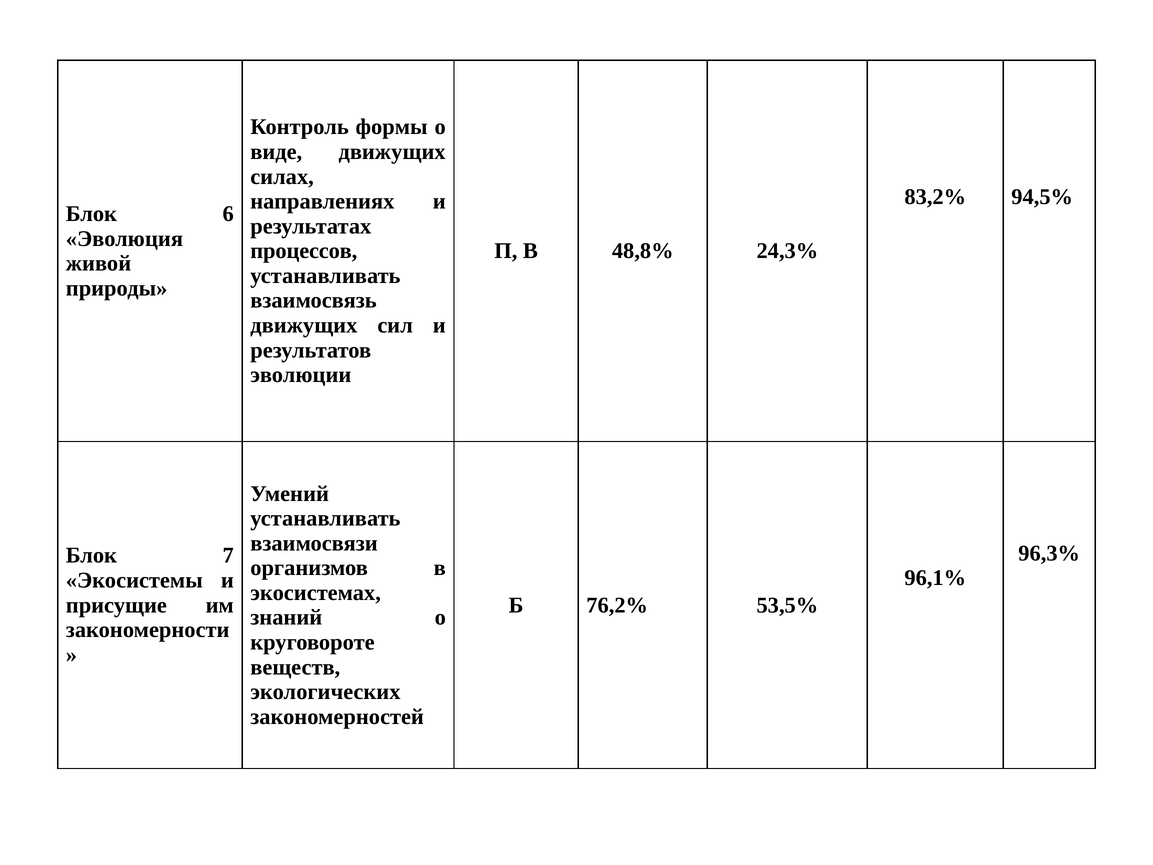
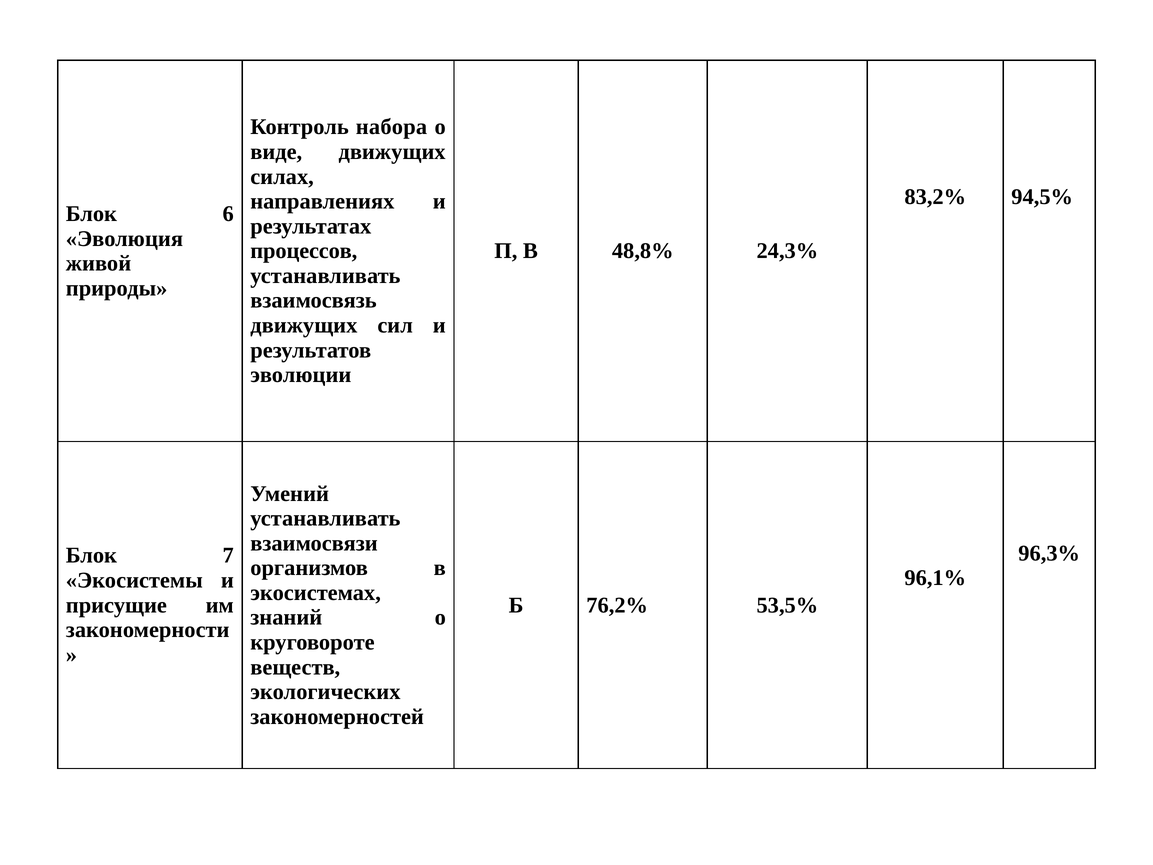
формы: формы -> набора (391, 127)
